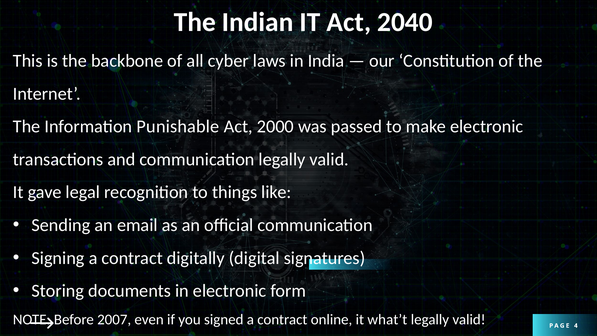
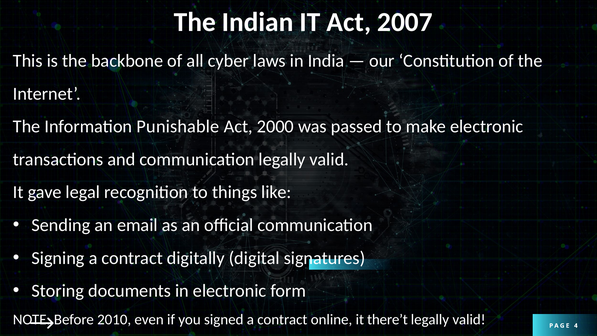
2040: 2040 -> 2007 (405, 22)
2007: 2007 -> 2010 (114, 319)
what’t: what’t -> there’t (387, 319)
